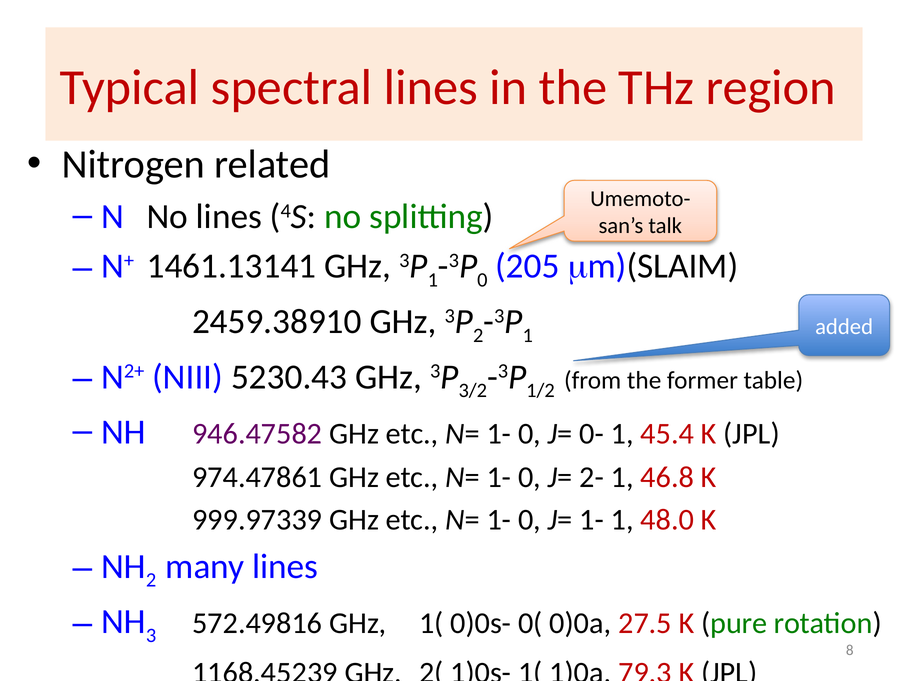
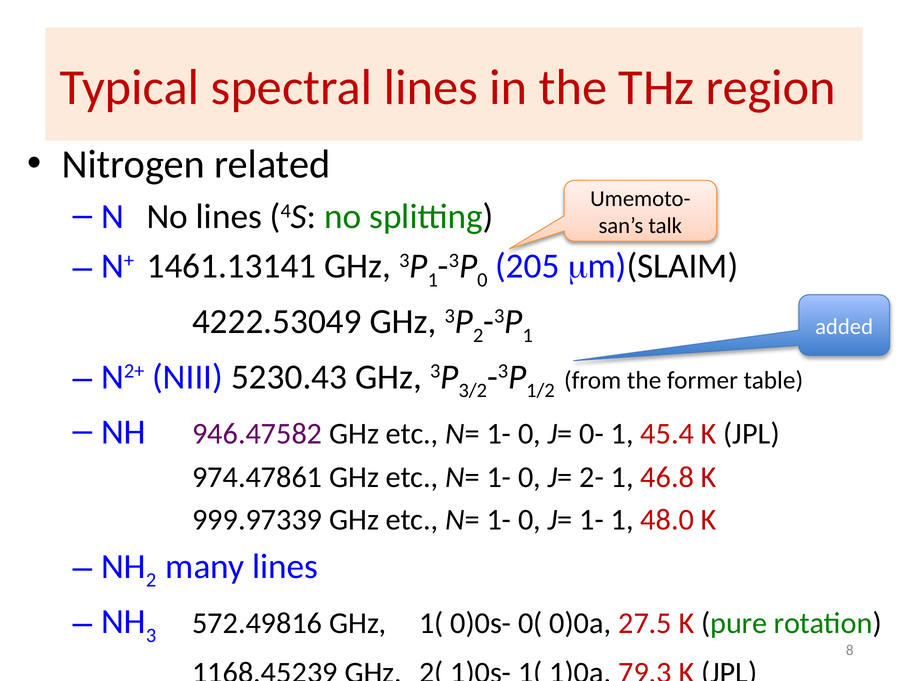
2459.38910: 2459.38910 -> 4222.53049 (277, 322)
